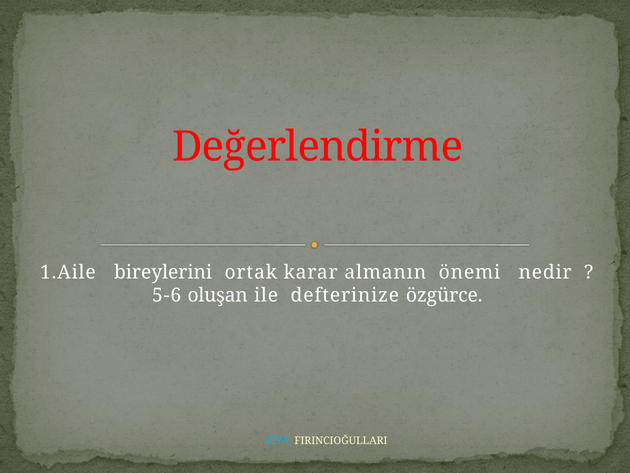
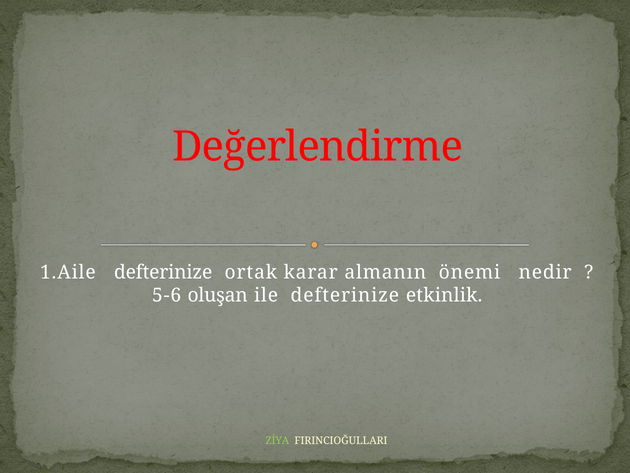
1.Aile bireylerini: bireylerini -> defterinize (163, 272)
özgürce: özgürce -> etkinlik (444, 295)
ZİYA colour: light blue -> light green (277, 441)
